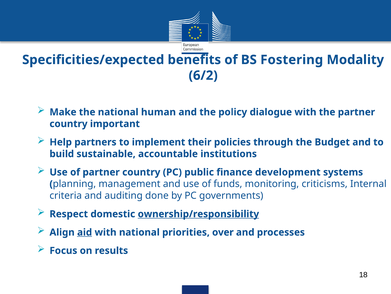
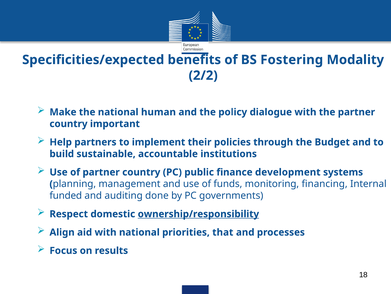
6/2: 6/2 -> 2/2 (203, 75)
criticisms: criticisms -> financing (325, 184)
criteria: criteria -> funded (66, 195)
aid underline: present -> none (85, 232)
over: over -> that (223, 232)
